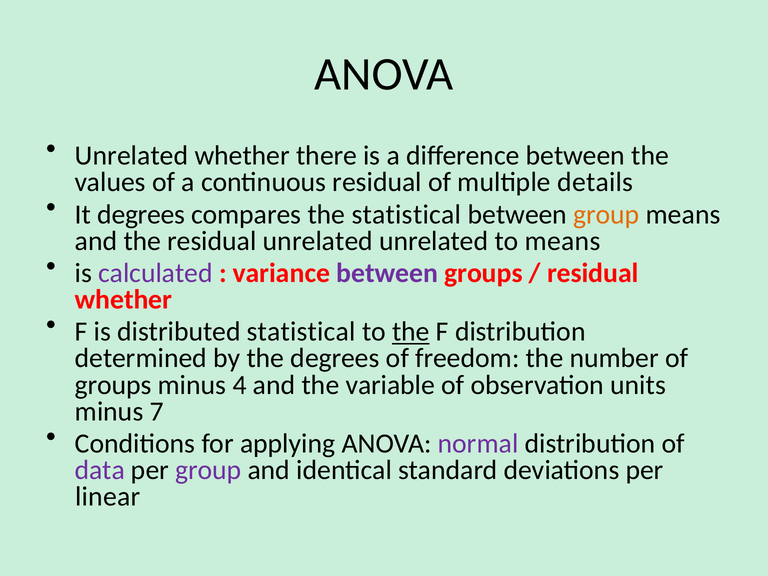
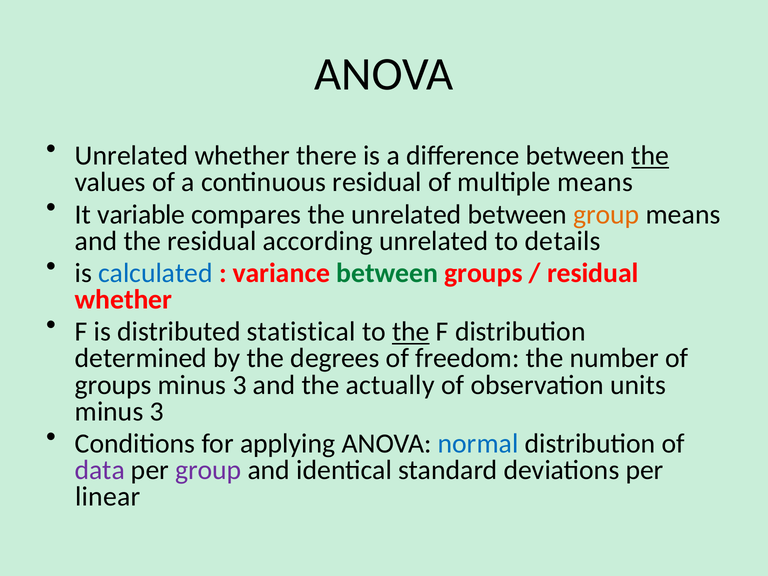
the underline: none -> present (650, 156)
multiple details: details -> means (595, 182)
It degrees: degrees -> variable (141, 214)
the statistical: statistical -> unrelated (406, 214)
residual unrelated: unrelated -> according (318, 241)
to means: means -> details (563, 241)
calculated colour: purple -> blue (155, 273)
between colour: purple -> green (387, 273)
groups minus 4: 4 -> 3 (240, 385)
variable: variable -> actually (390, 385)
7: 7 -> 3 (157, 411)
normal colour: purple -> blue (478, 444)
